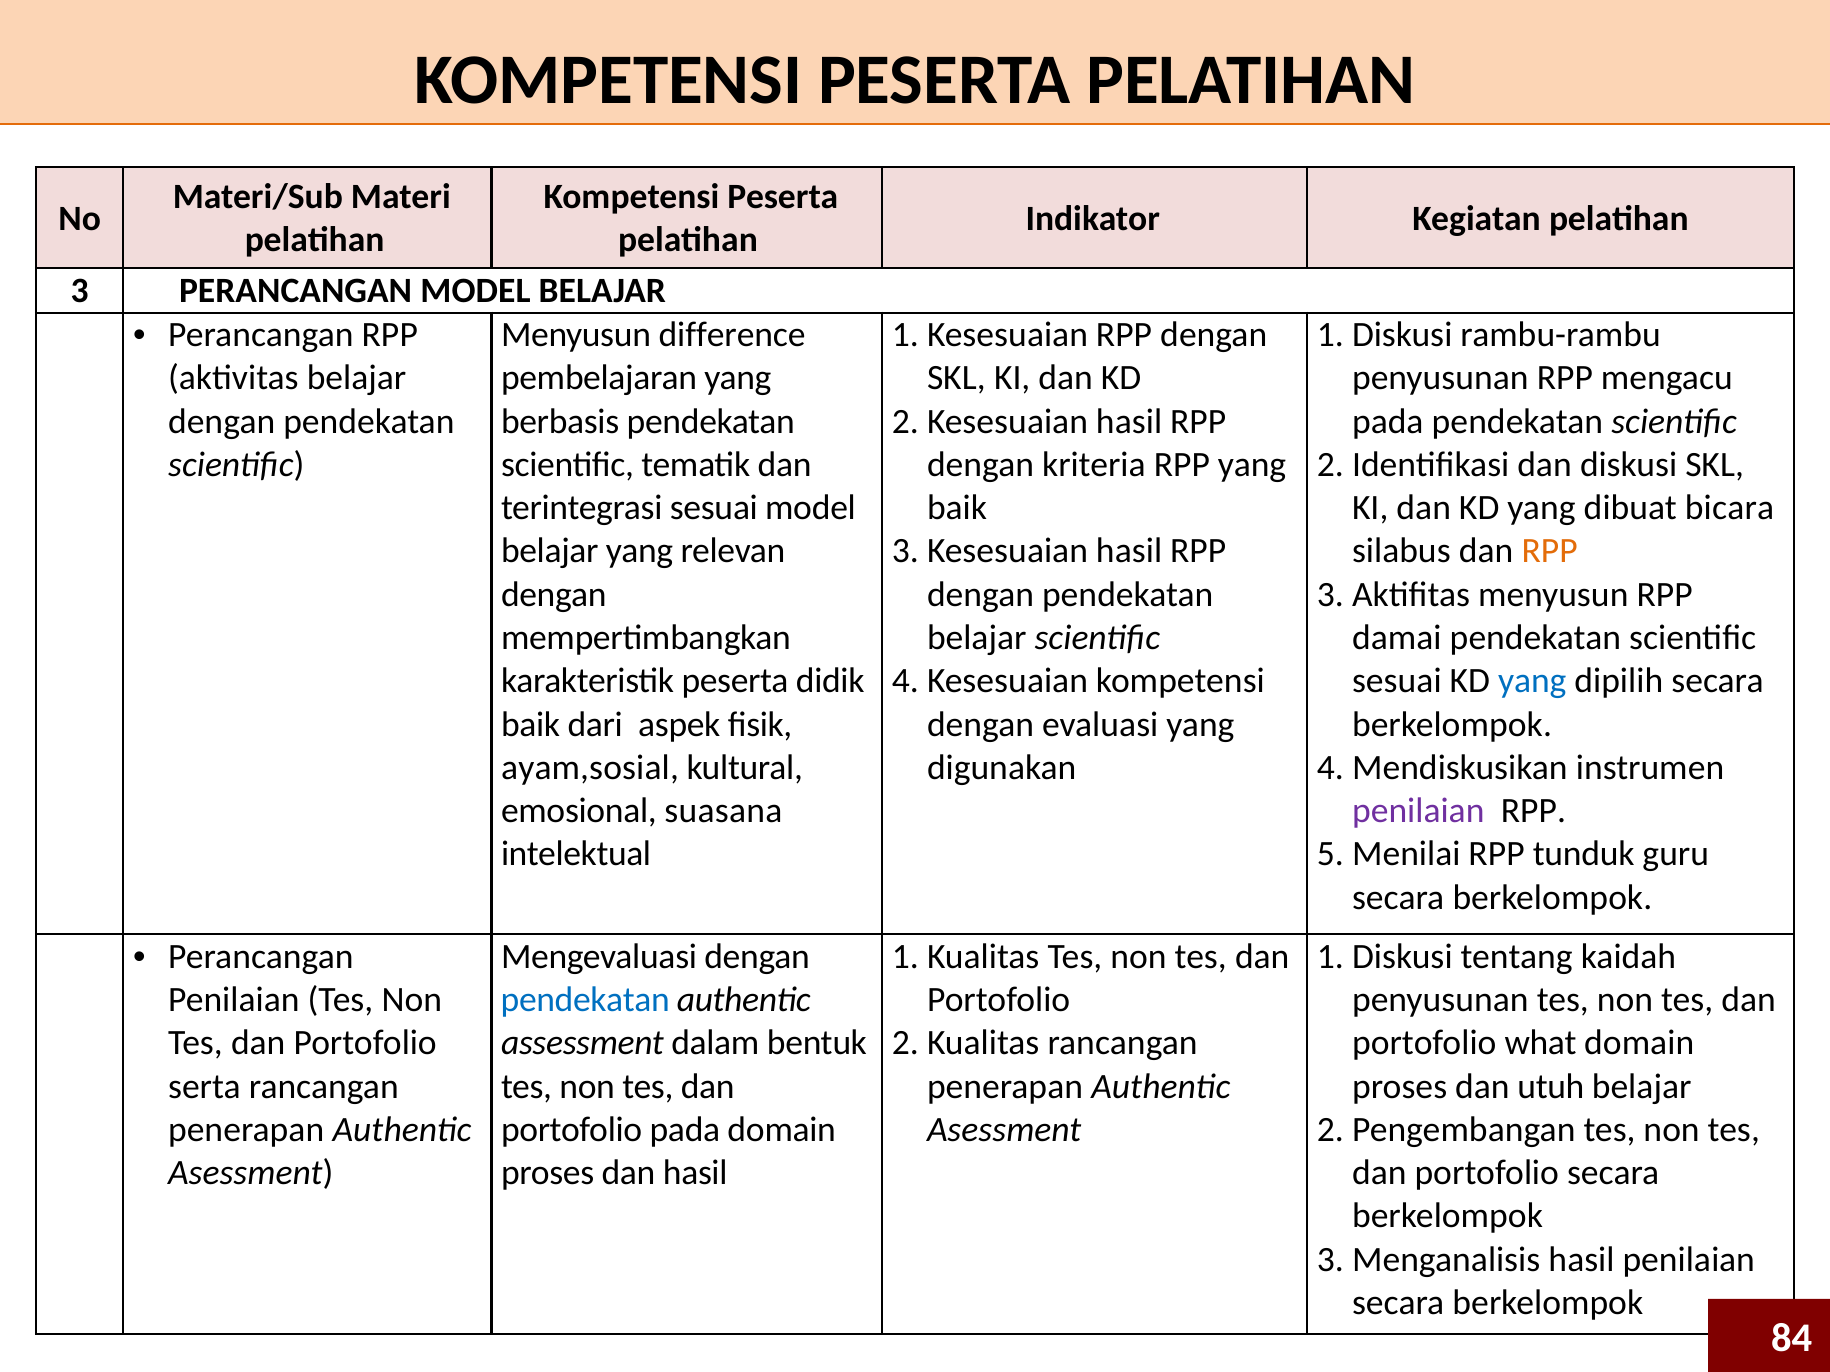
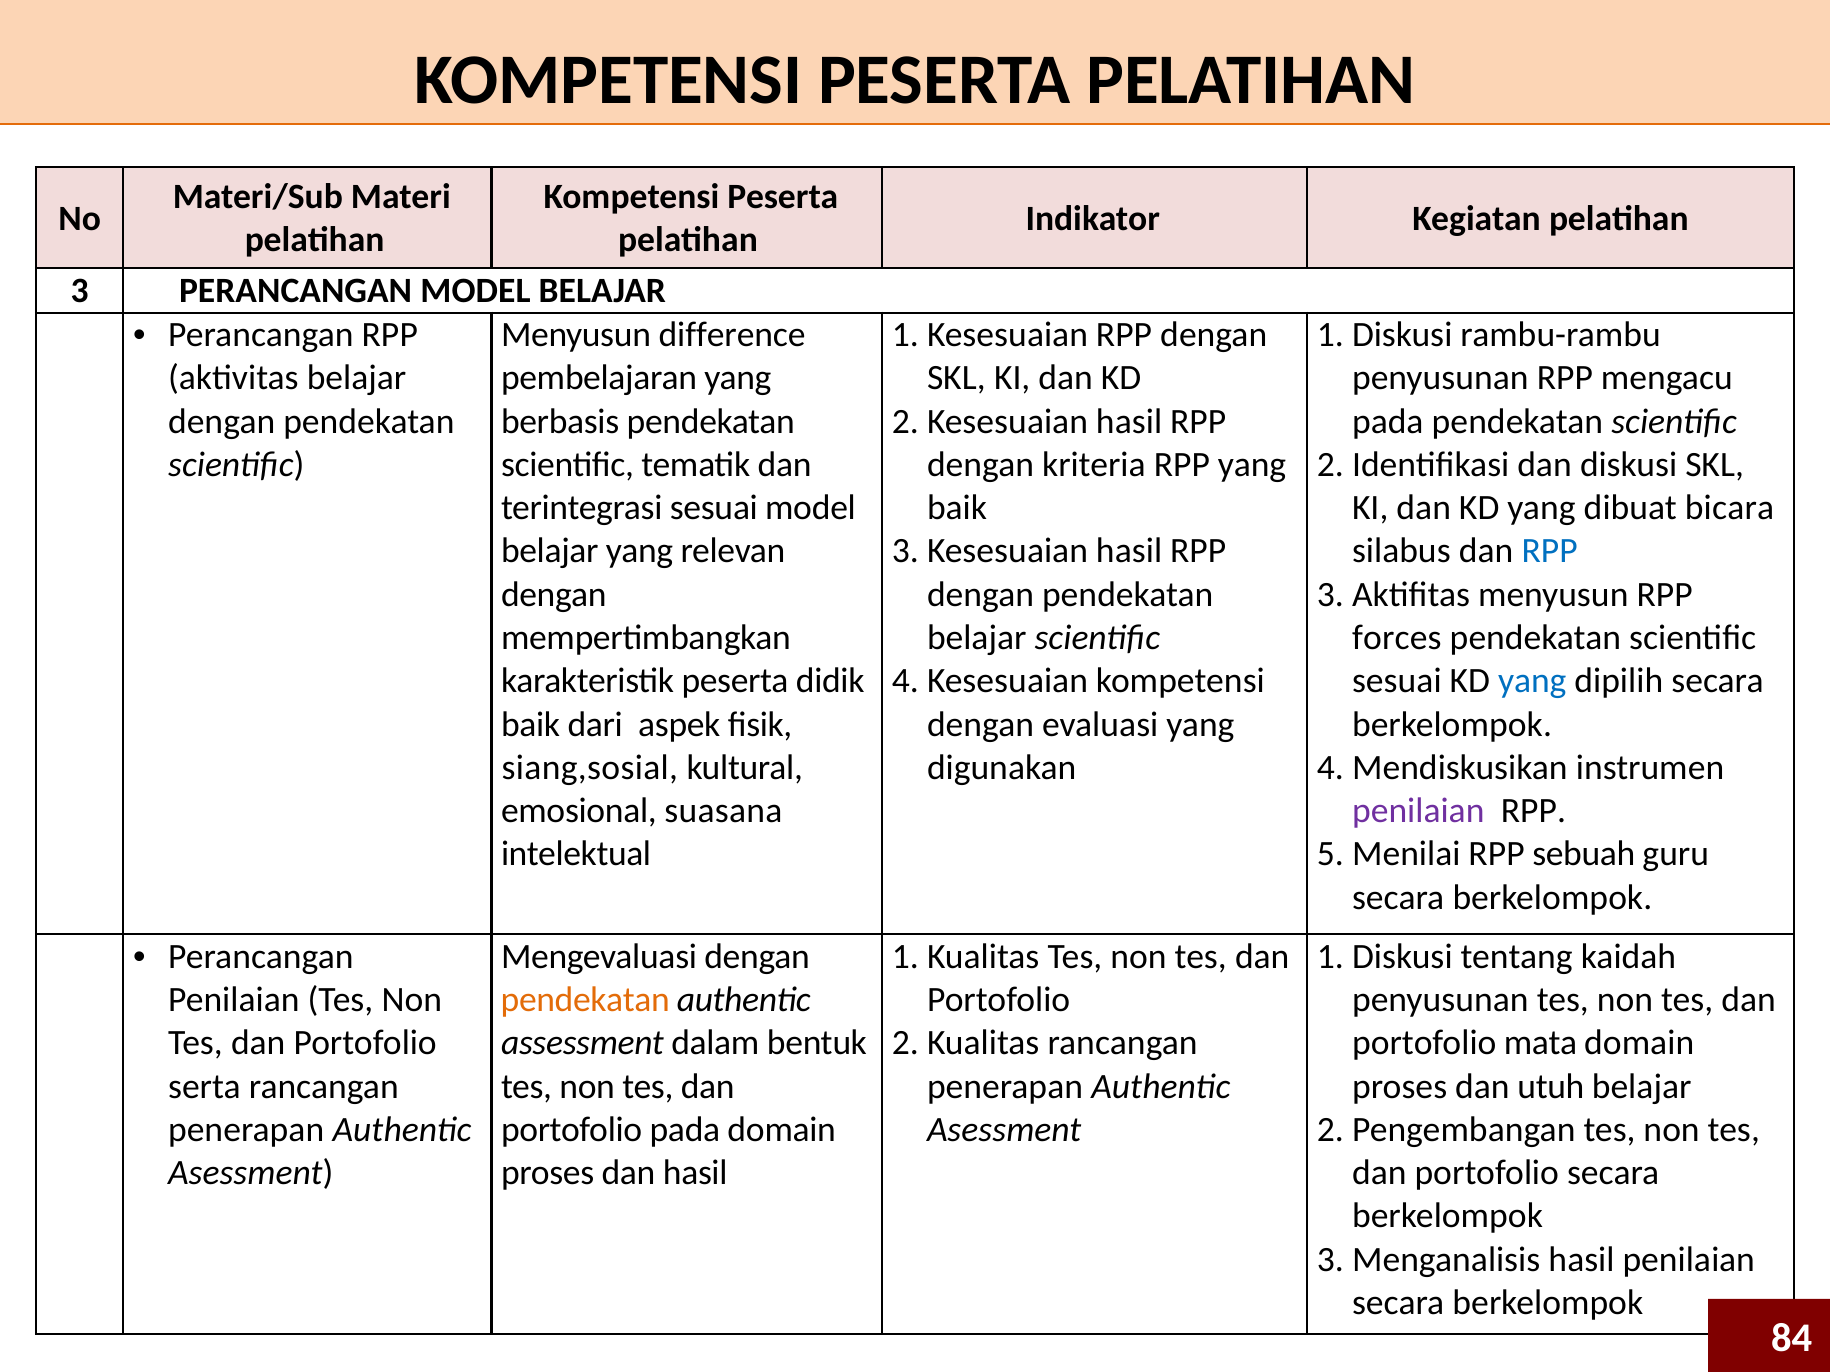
RPP colour: orange -> blue (1550, 551)
damai: damai -> forces (1397, 638)
ayam,sosial: ayam,sosial -> siang,sosial (590, 768)
tunduk: tunduk -> sebuah (1584, 854)
pendekatan colour: blue -> orange (585, 1000)
what: what -> mata (1541, 1043)
